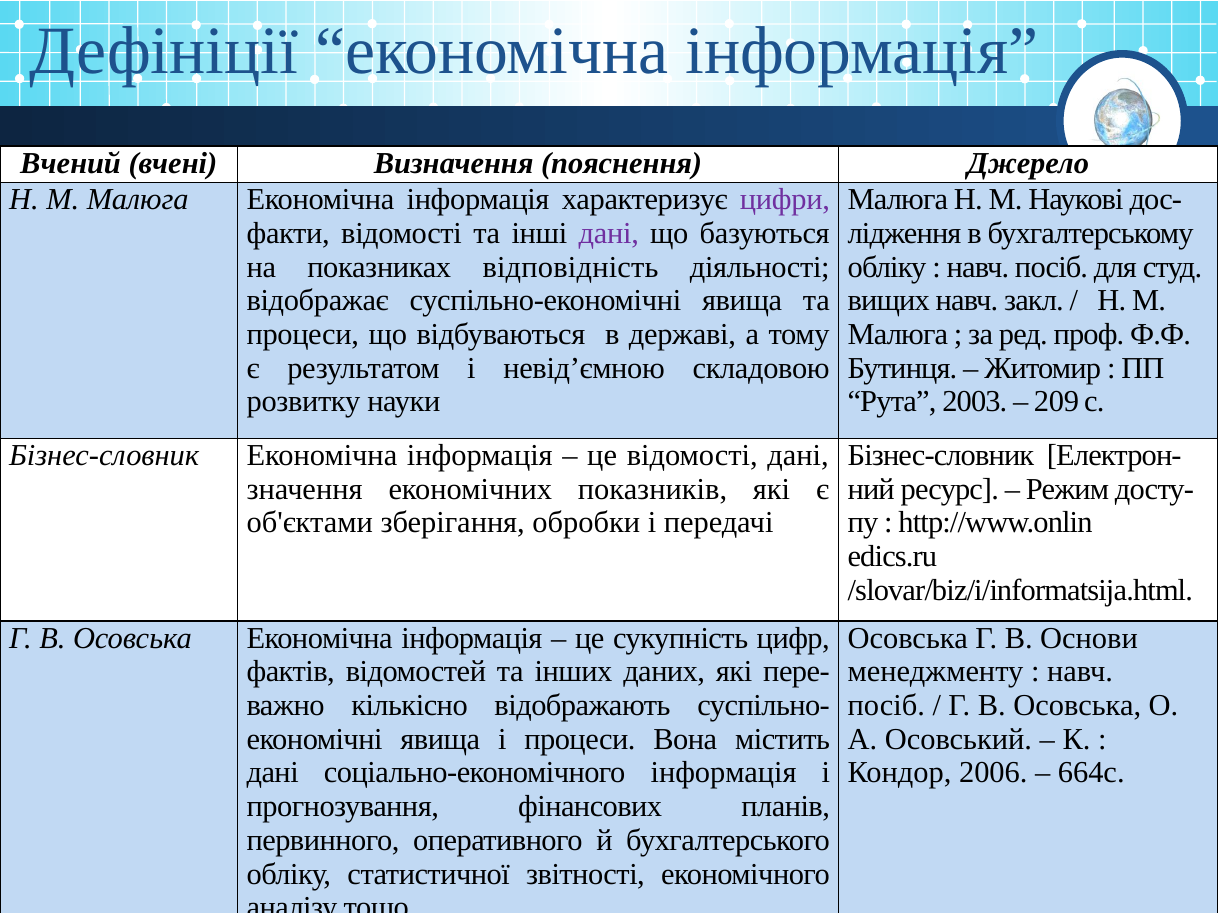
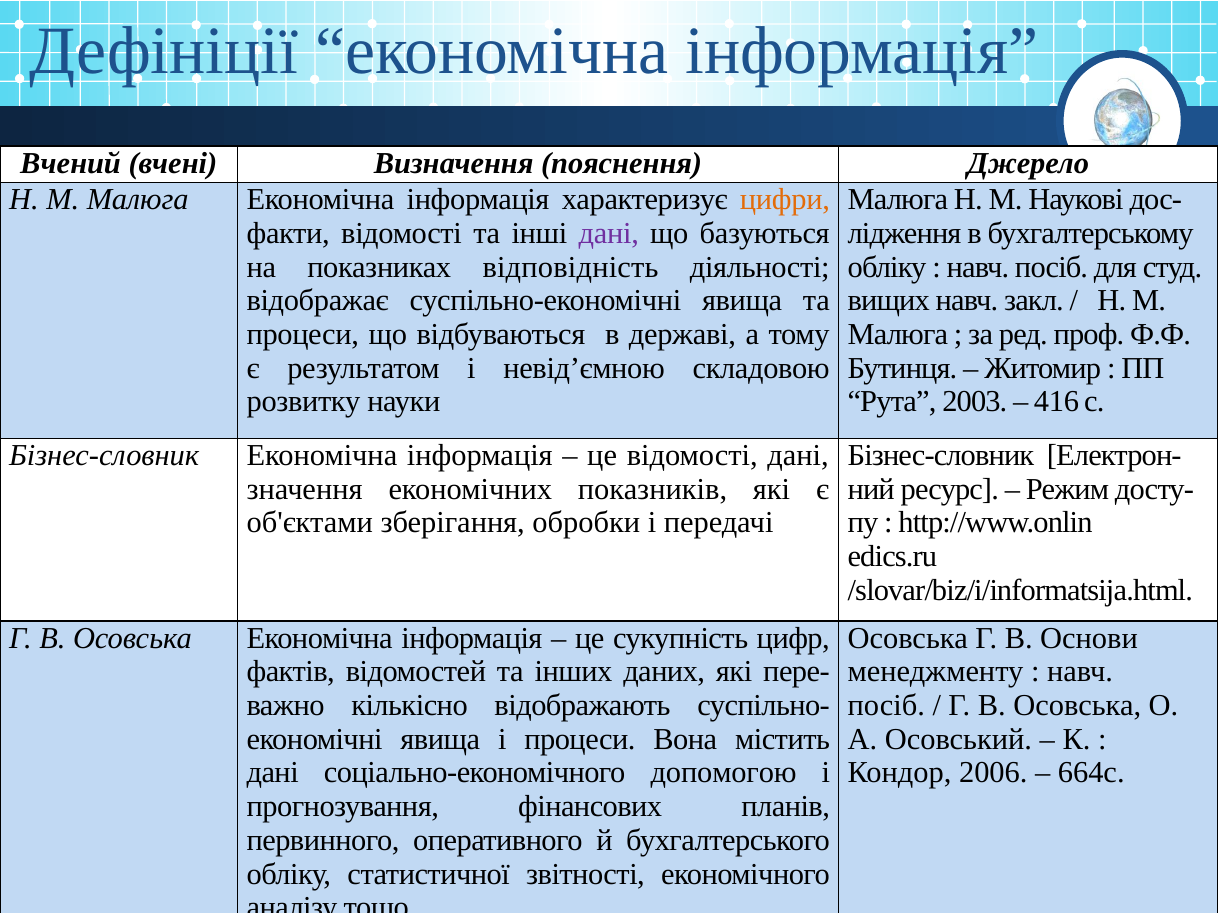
цифри colour: purple -> orange (785, 200)
209: 209 -> 416 (1057, 402)
соціально-економічного інформація: інформація -> допомогою (724, 773)
